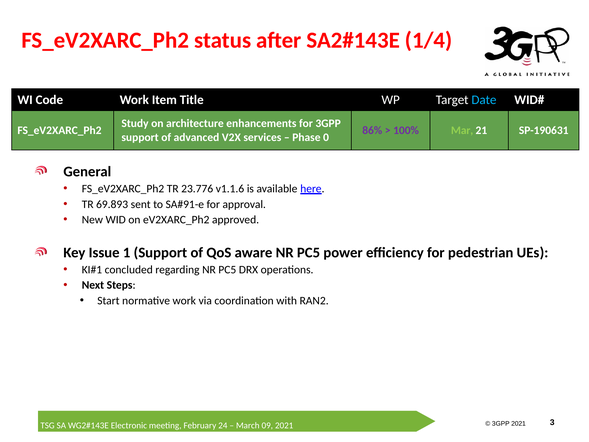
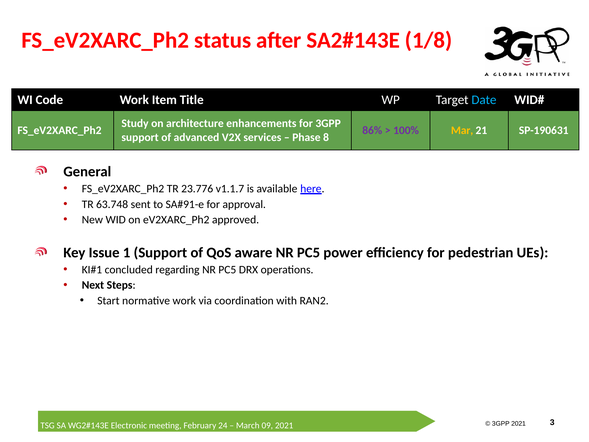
1/4: 1/4 -> 1/8 (429, 40)
Mar colour: light green -> yellow (462, 130)
0: 0 -> 8 (326, 137)
v1.1.6: v1.1.6 -> v1.1.7 (230, 189)
69.893: 69.893 -> 63.748 (112, 204)
